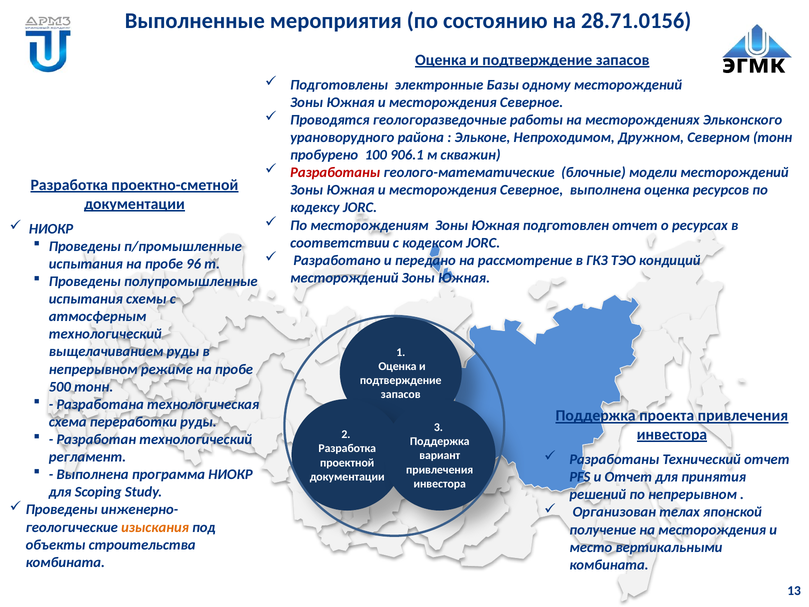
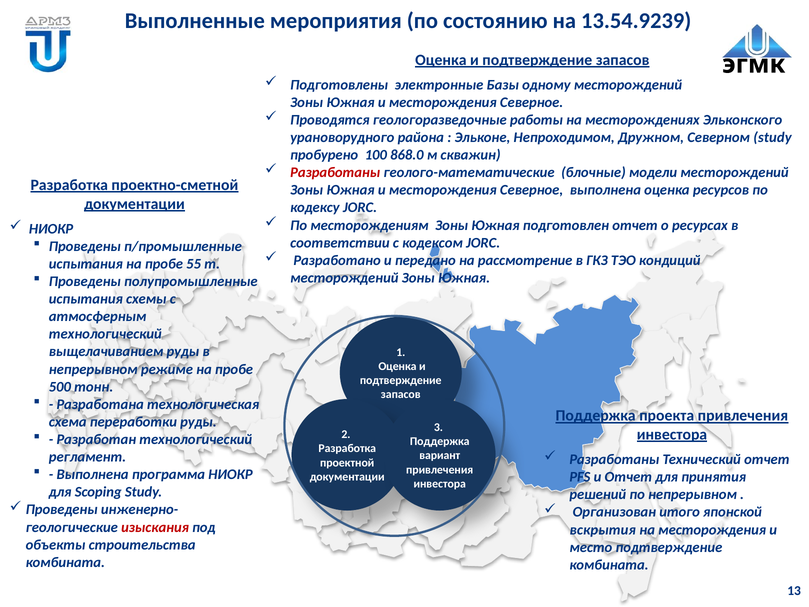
28.71.0156: 28.71.0156 -> 13.54.9239 (636, 21)
Северном тонн: тонн -> study (773, 137)
906.1: 906.1 -> 868.0 (407, 155)
96: 96 -> 55 (194, 264)
телах: телах -> итого (680, 512)
изыскания colour: orange -> red (155, 527)
получение: получение -> вскрытия (603, 529)
место вертикальными: вертикальными -> подтверждение (669, 547)
